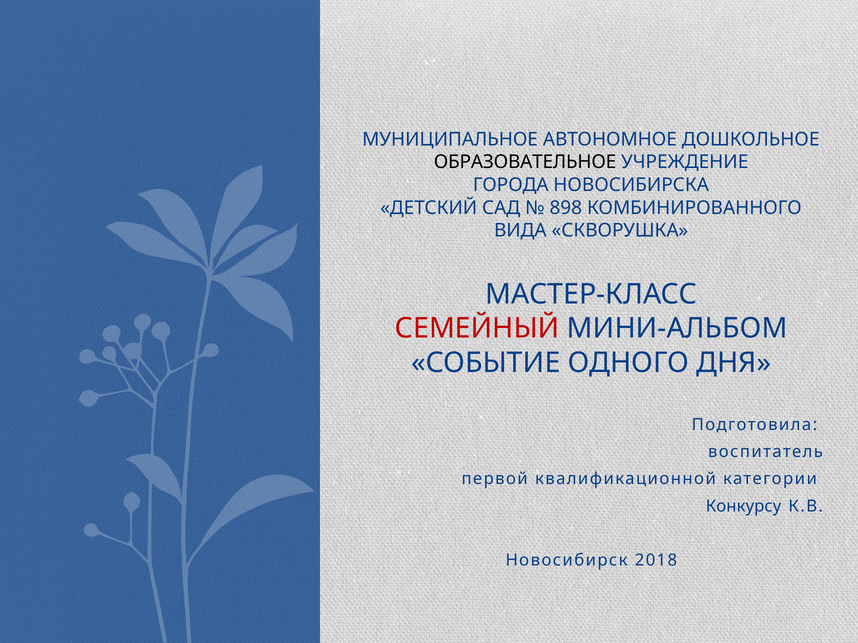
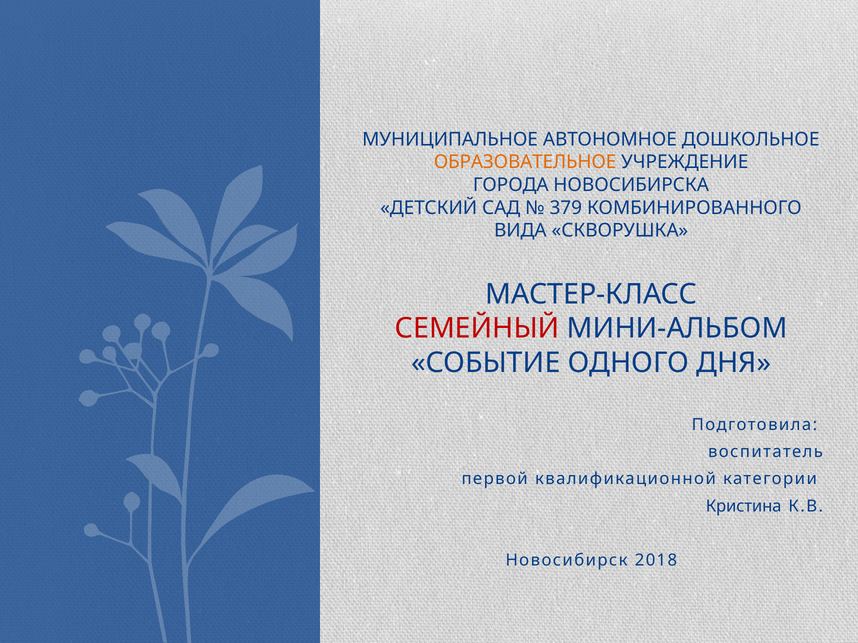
ОБРАЗОВАТЕЛЬНОЕ colour: black -> orange (525, 162)
898: 898 -> 379 (566, 208)
Конкурсу: Конкурсу -> Кристина (744, 506)
